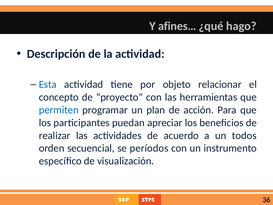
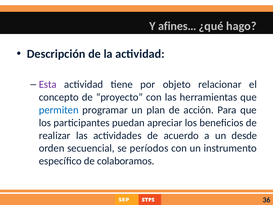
Esta colour: blue -> purple (48, 84)
todos: todos -> desde (244, 135)
visualización: visualización -> colaboramos (126, 161)
